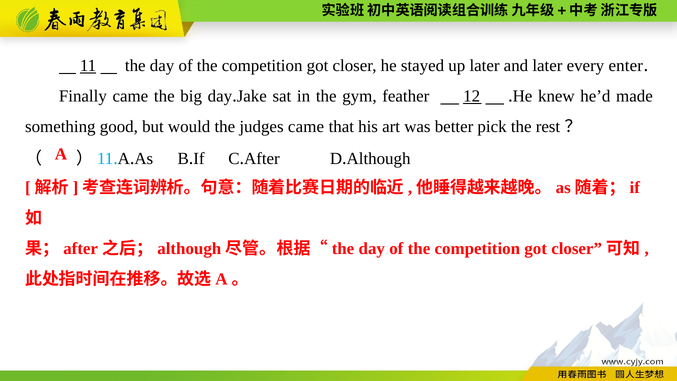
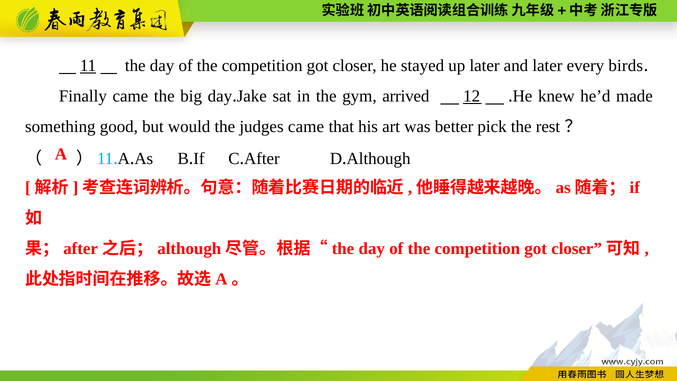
enter: enter -> birds (626, 65)
feather: feather -> arrived (406, 96)
